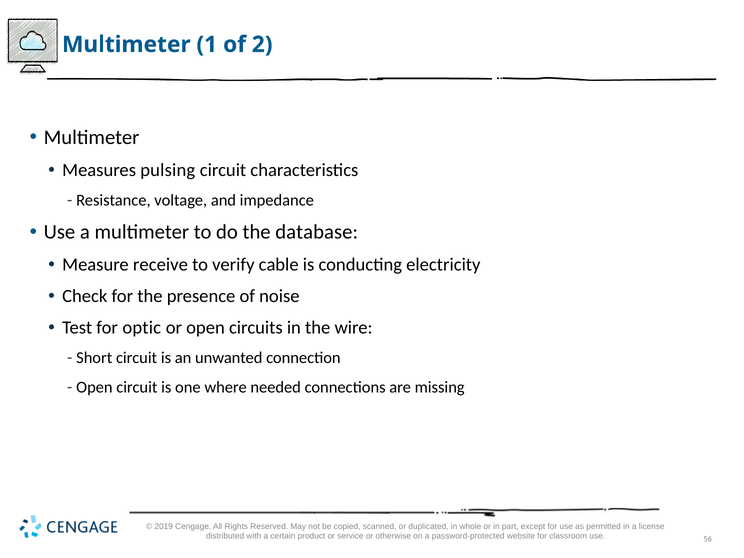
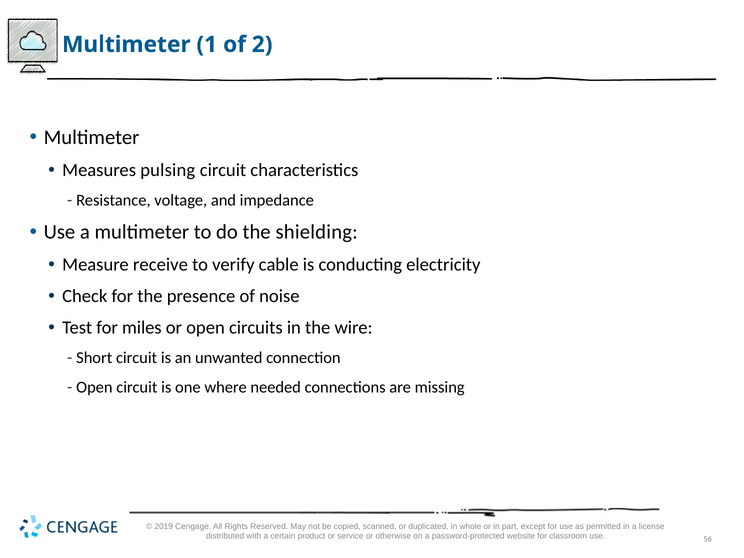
database: database -> shielding (317, 232)
optic: optic -> miles (142, 328)
